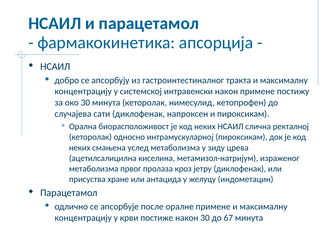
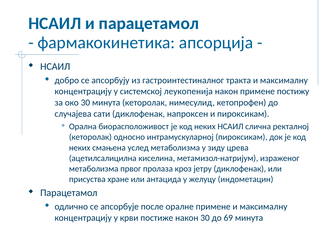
интравенски: интравенски -> леукопенија (188, 91)
67: 67 -> 69 (228, 218)
